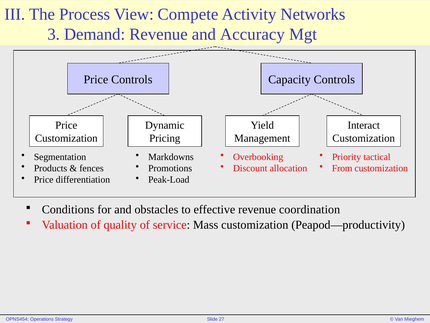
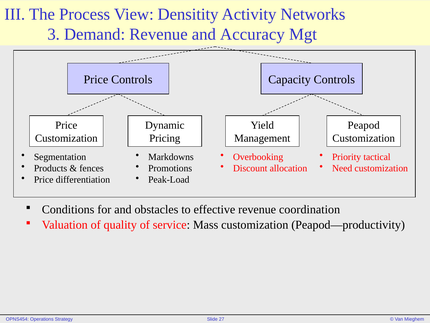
Compete: Compete -> Densitity (188, 14)
Interact: Interact -> Peapod (364, 125)
From: From -> Need (342, 168)
